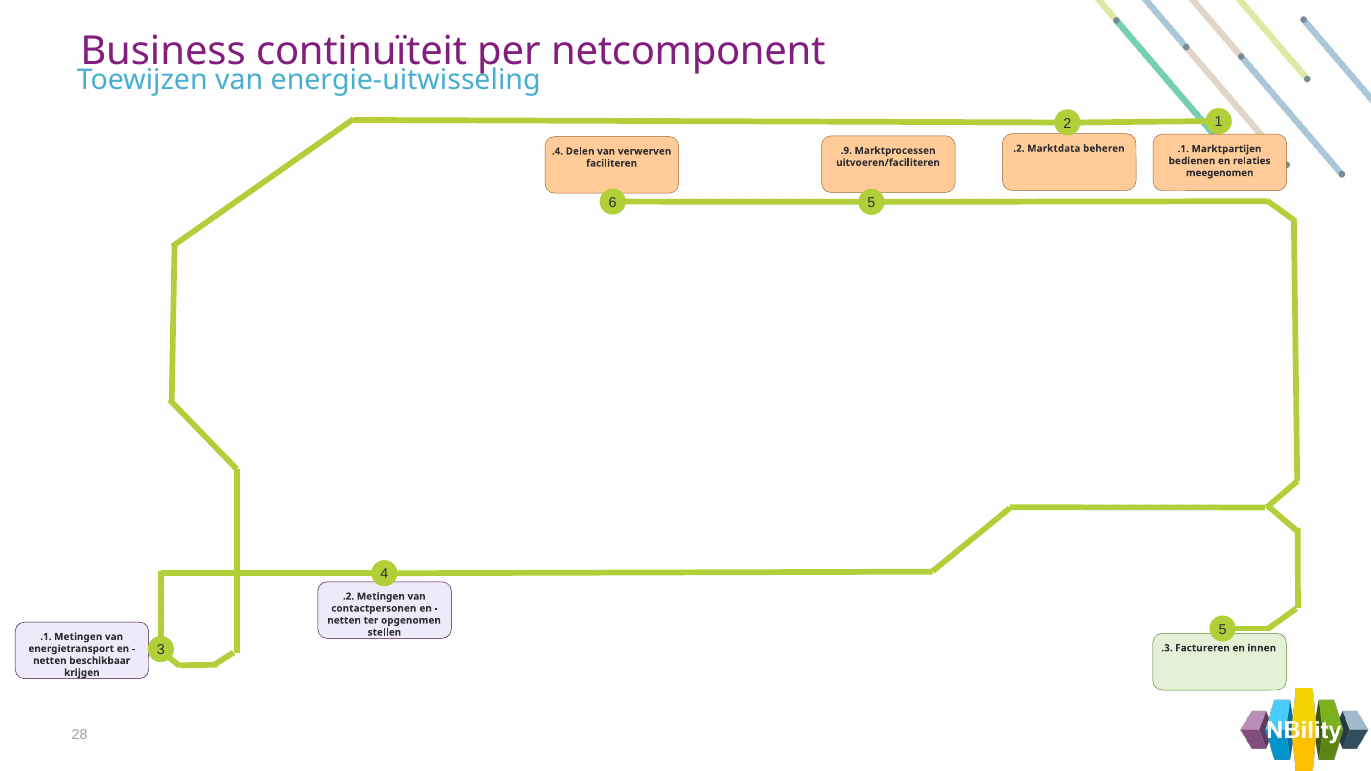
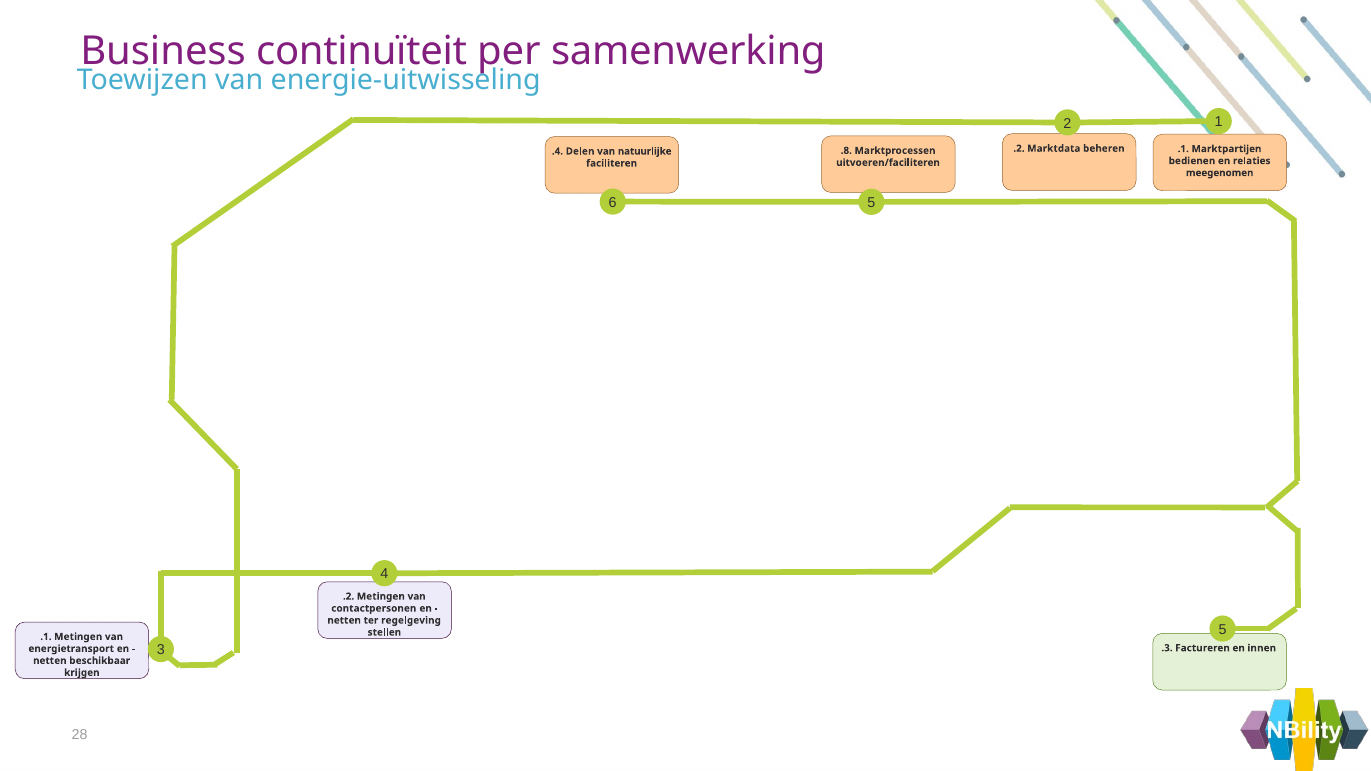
netcomponent: netcomponent -> samenwerking (688, 51)
.9: .9 -> .8 (846, 151)
verwerven: verwerven -> natuurlijke (645, 151)
opgenomen: opgenomen -> regelgeving (411, 620)
